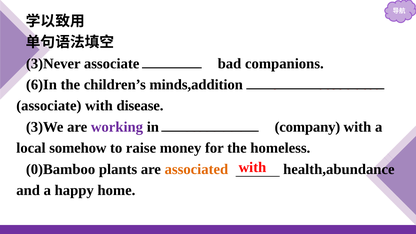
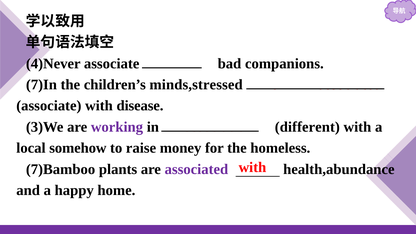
3)Never: 3)Never -> 4)Never (53, 63)
6)In: 6)In -> 7)In (41, 85)
minds,addition: minds,addition -> minds,stressed (196, 85)
company: company -> different (307, 127)
0)Bamboo: 0)Bamboo -> 7)Bamboo (61, 169)
associated colour: orange -> purple (196, 169)
